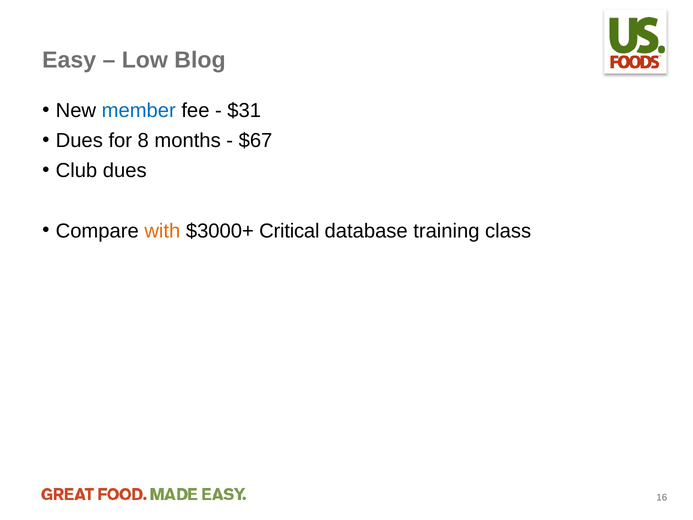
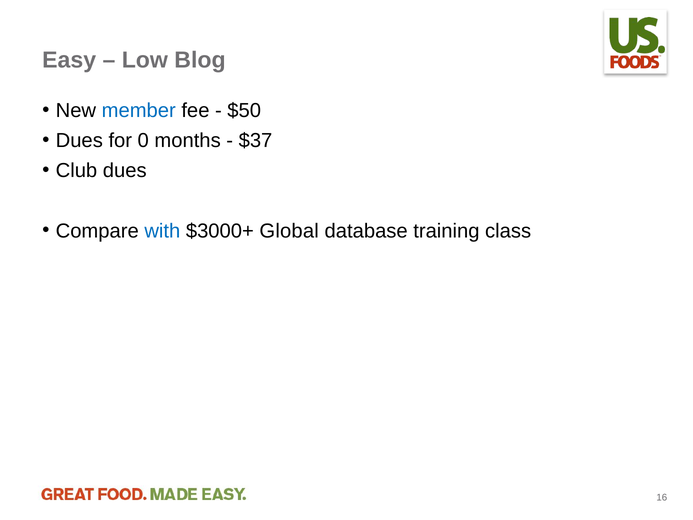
$31: $31 -> $50 (244, 111)
8: 8 -> 0 (143, 141)
$67: $67 -> $37 (256, 141)
with colour: orange -> blue (162, 231)
Critical: Critical -> Global (289, 231)
